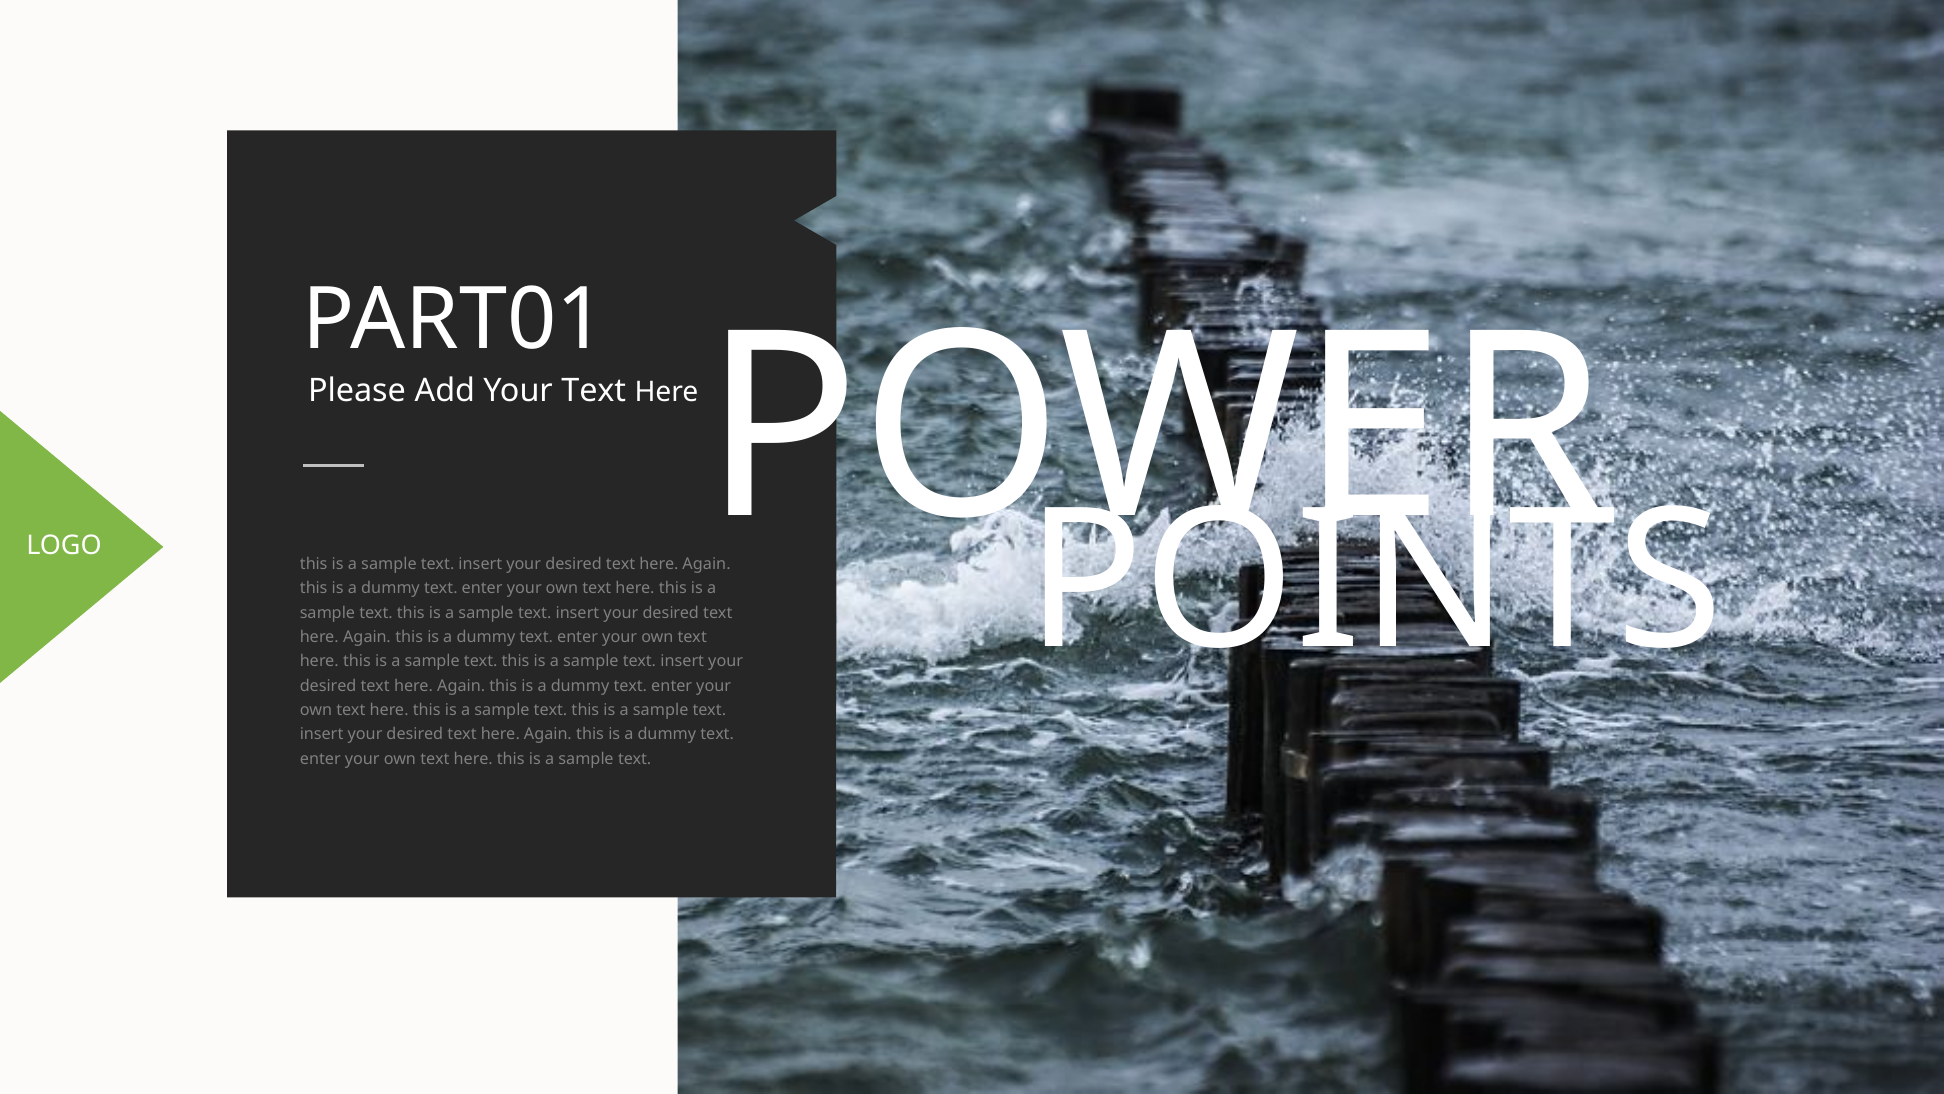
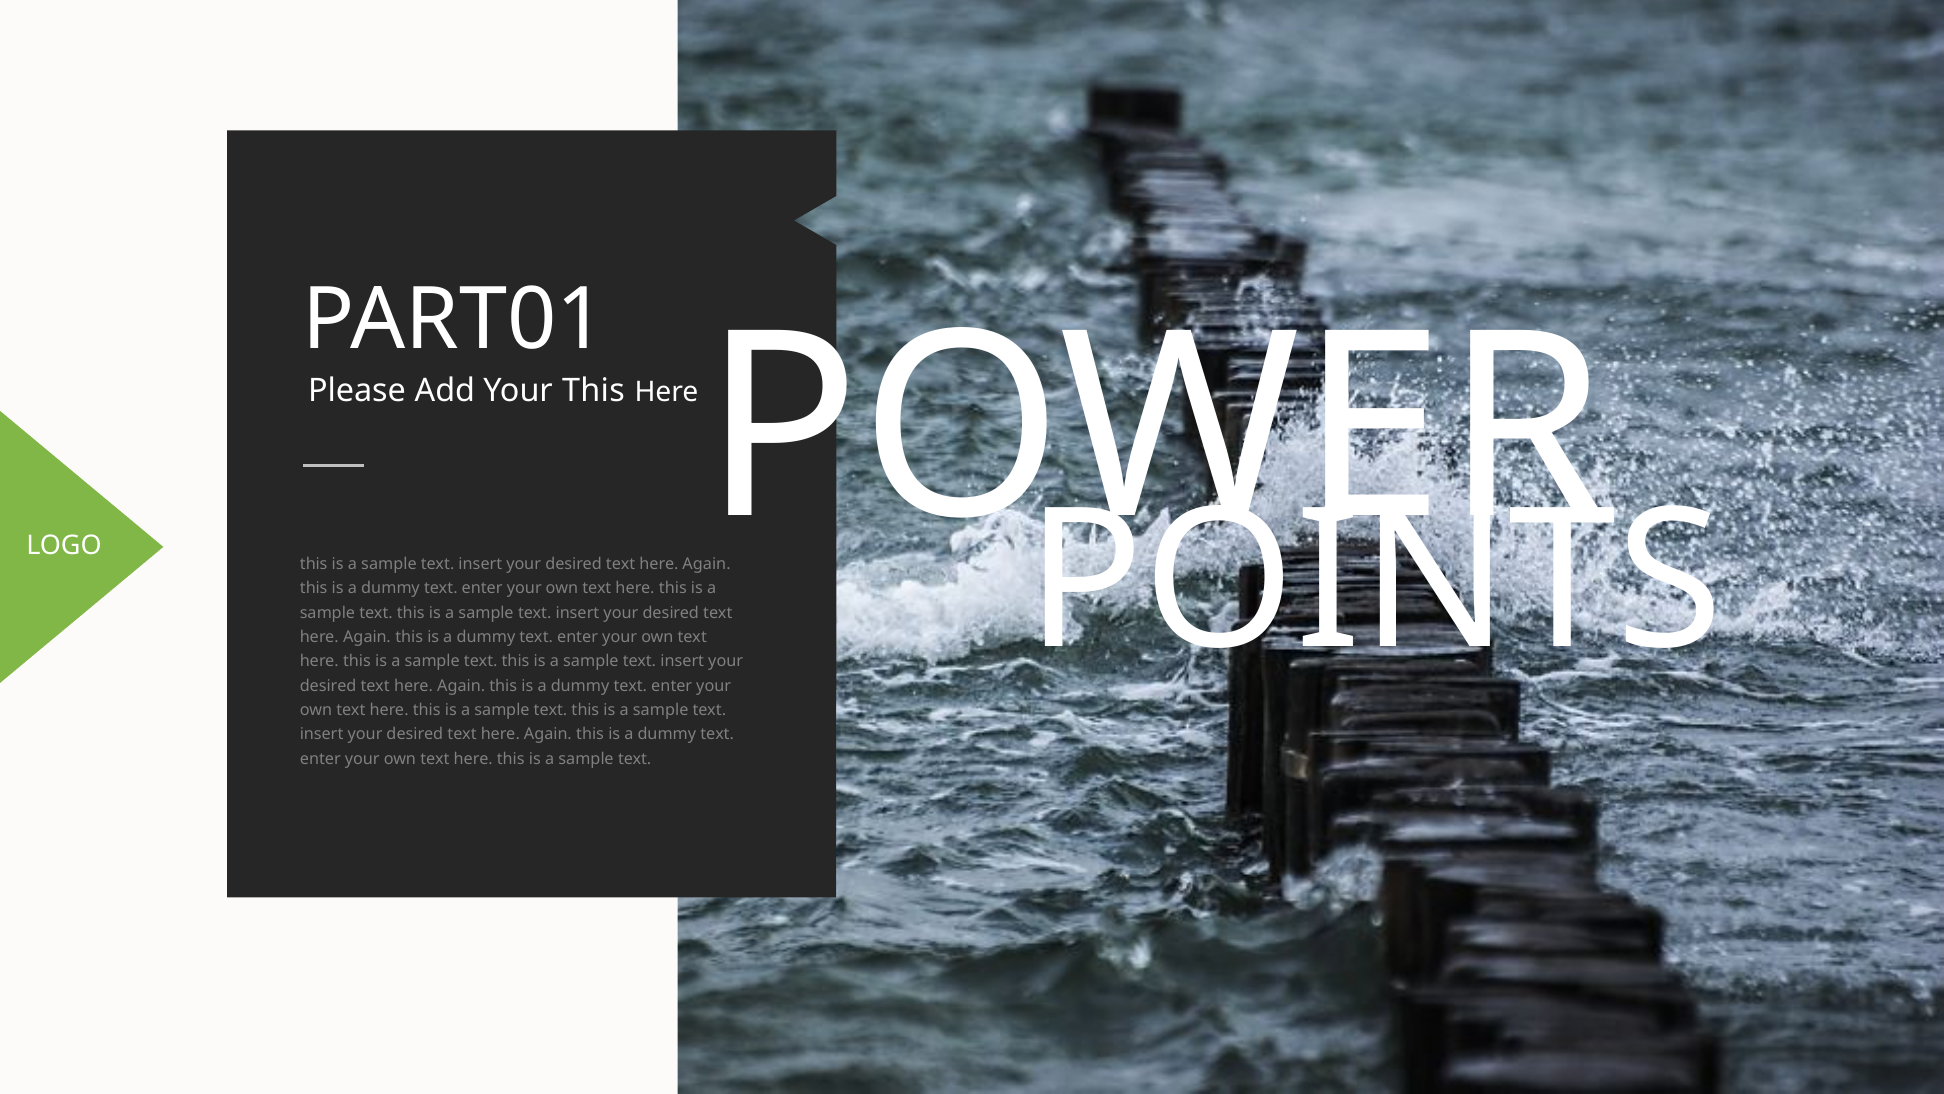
Your Text: Text -> This (594, 391)
